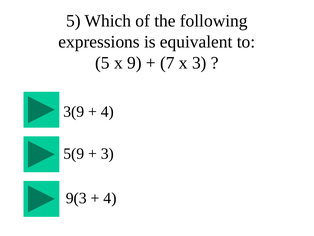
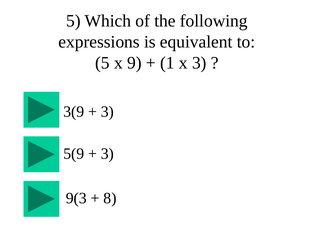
7: 7 -> 1 (167, 63)
4: 4 -> 3 (107, 111)
4: 4 -> 8 (110, 198)
